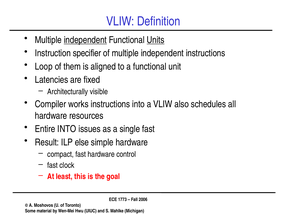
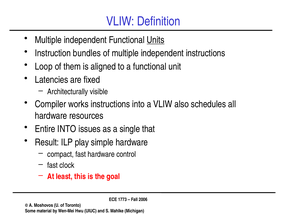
independent underline: present -> none (85, 40)
specifier: specifier -> bundles (87, 53)
single fast: fast -> that (149, 129)
else: else -> play (82, 142)
